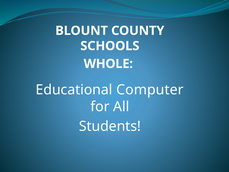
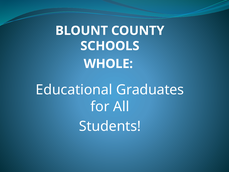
Computer: Computer -> Graduates (150, 90)
